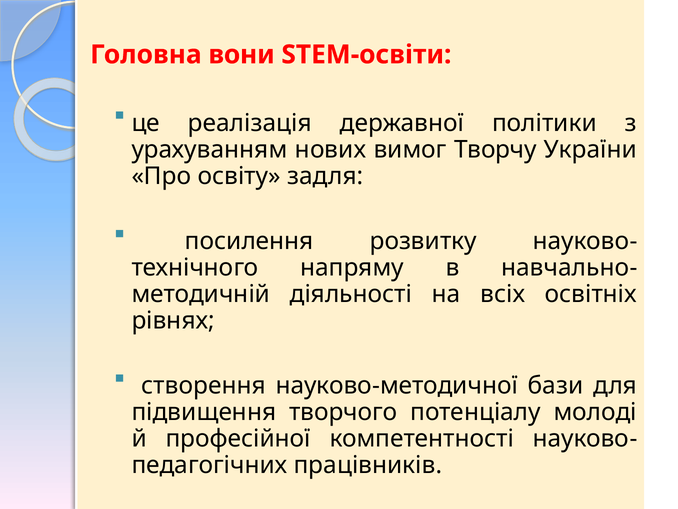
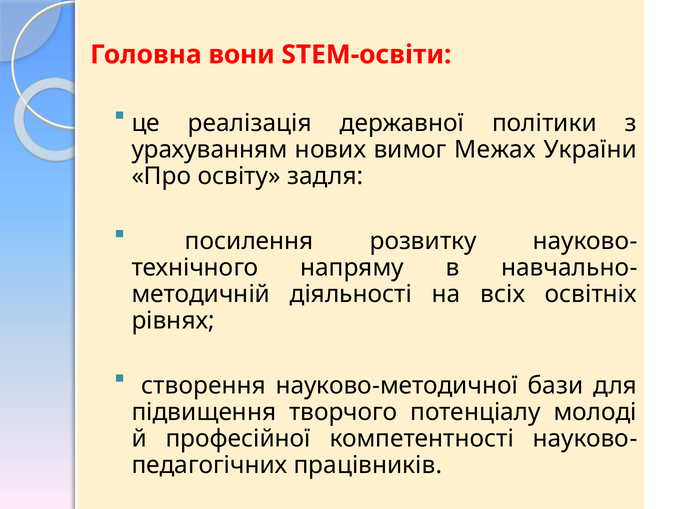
Творчу: Творчу -> Межах (495, 150)
